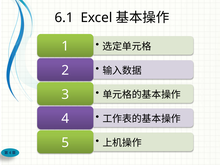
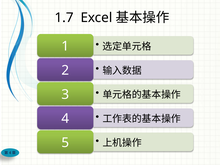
6.1: 6.1 -> 1.7 (64, 18)
